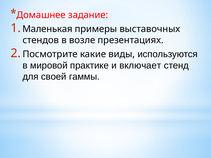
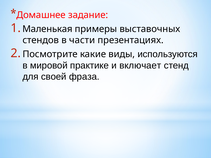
возле: возле -> части (82, 40)
гаммы: гаммы -> фраза (84, 77)
